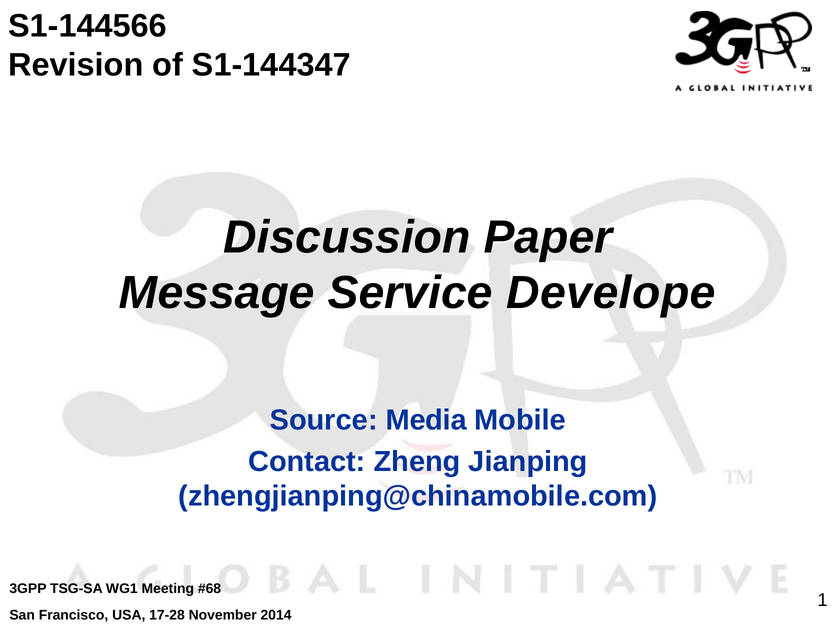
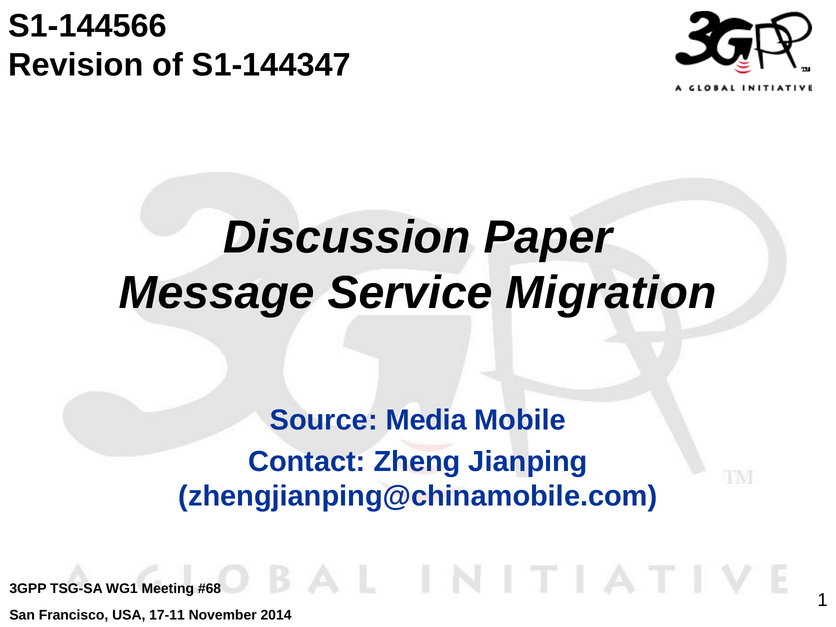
Develope: Develope -> Migration (611, 293)
17-28: 17-28 -> 17-11 (167, 615)
